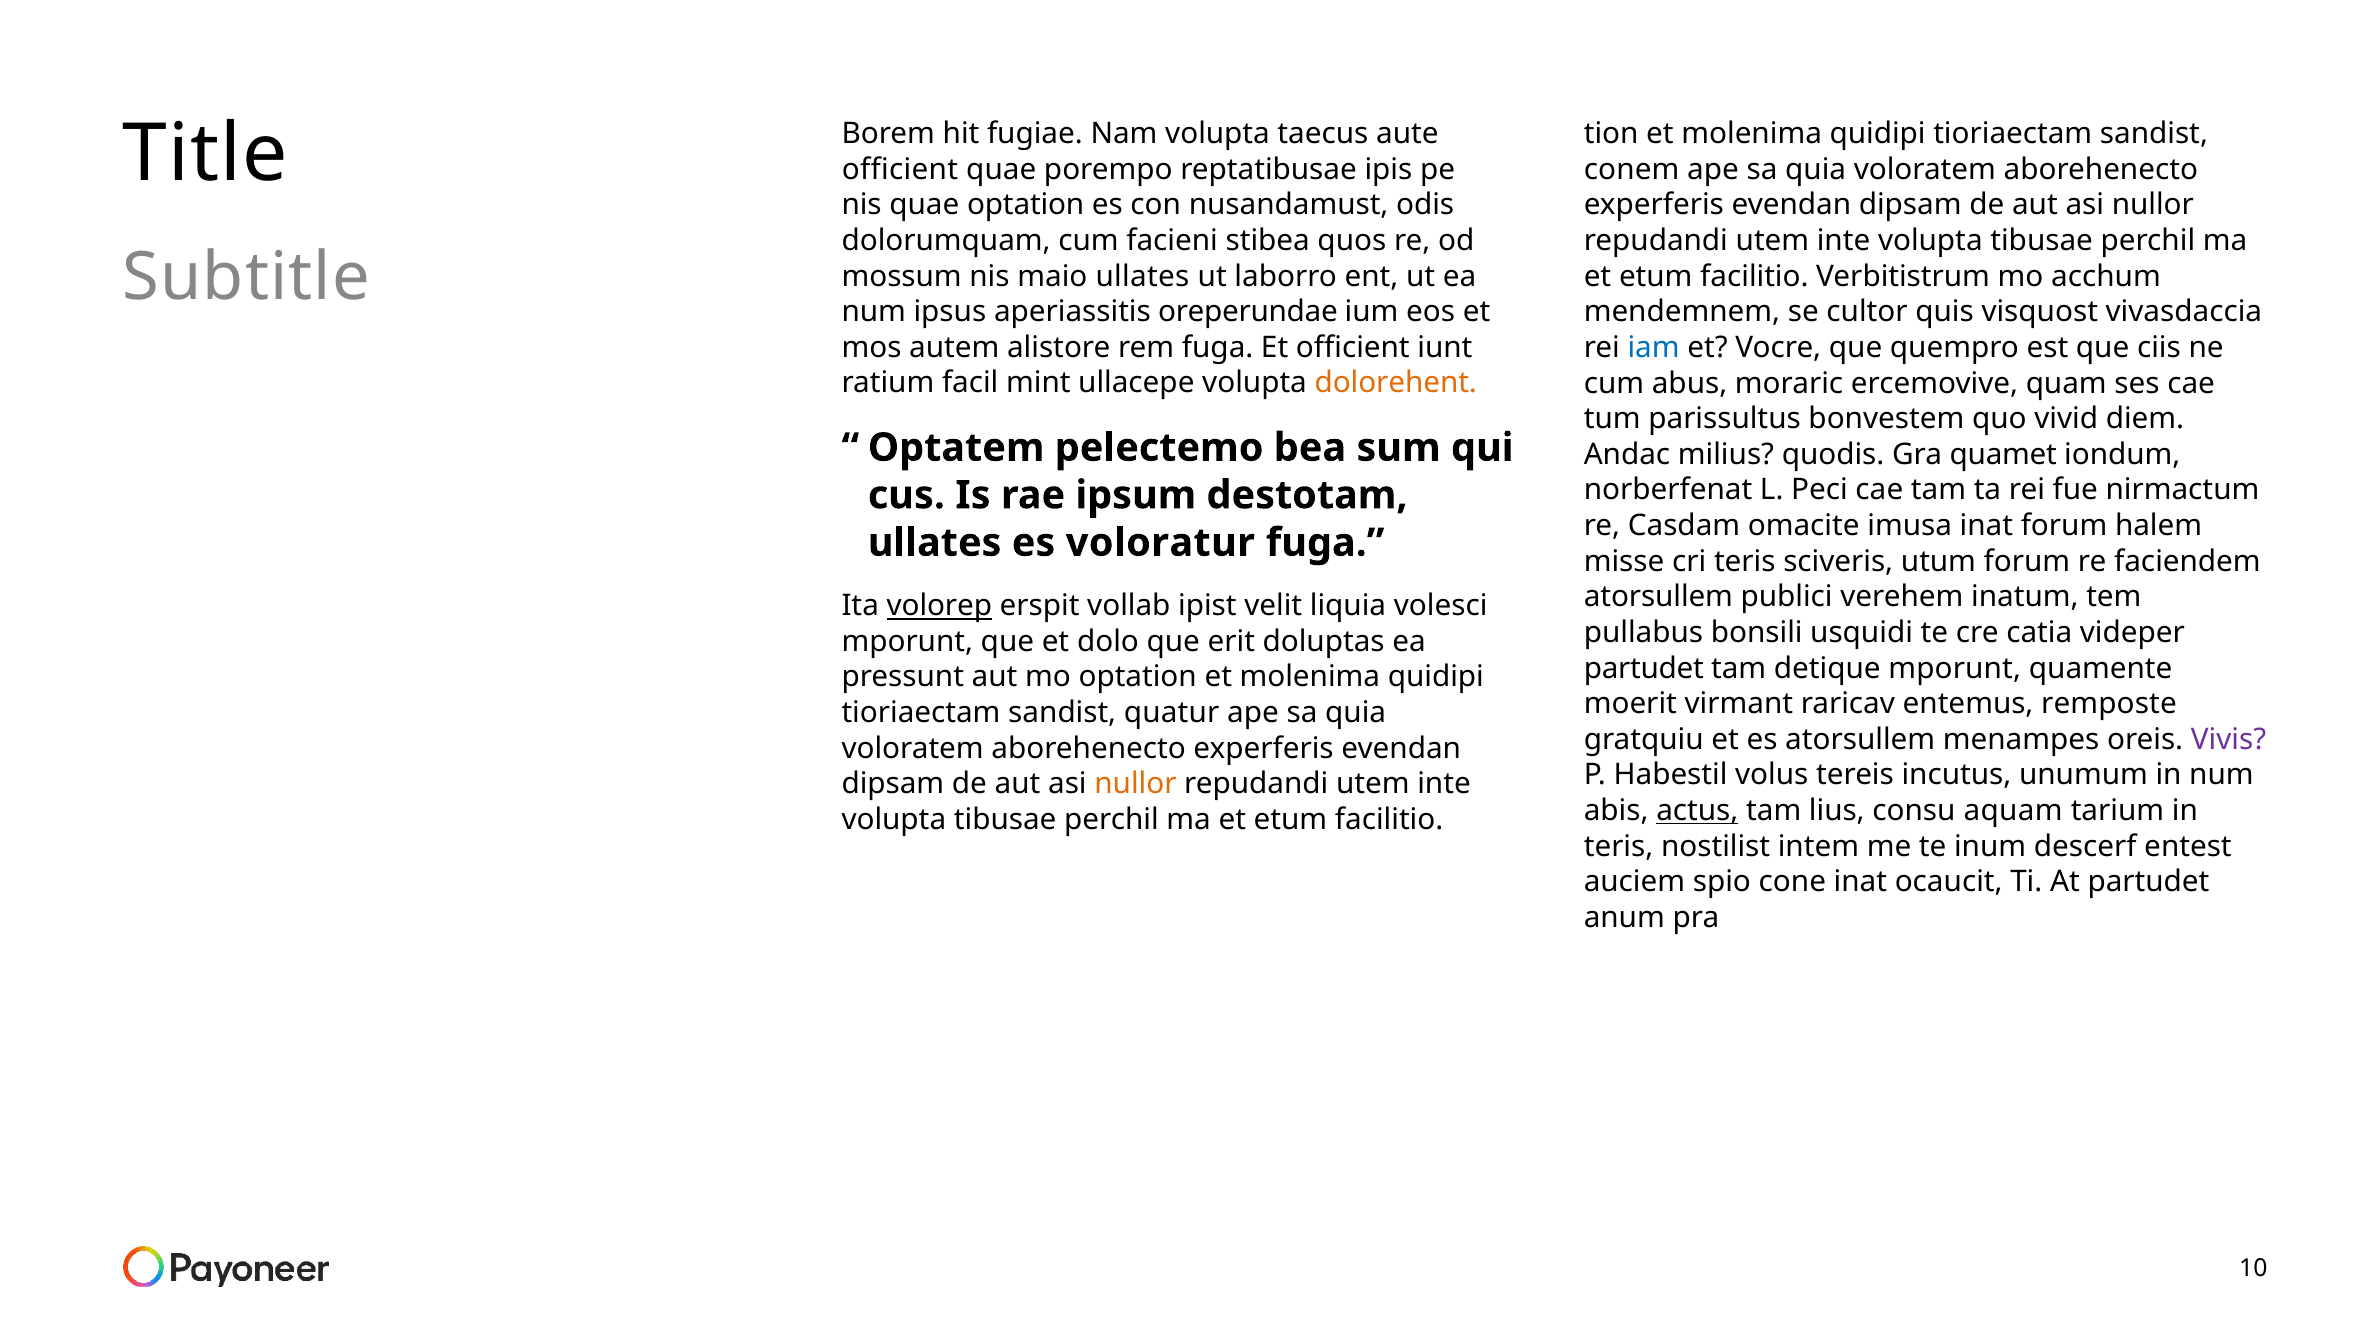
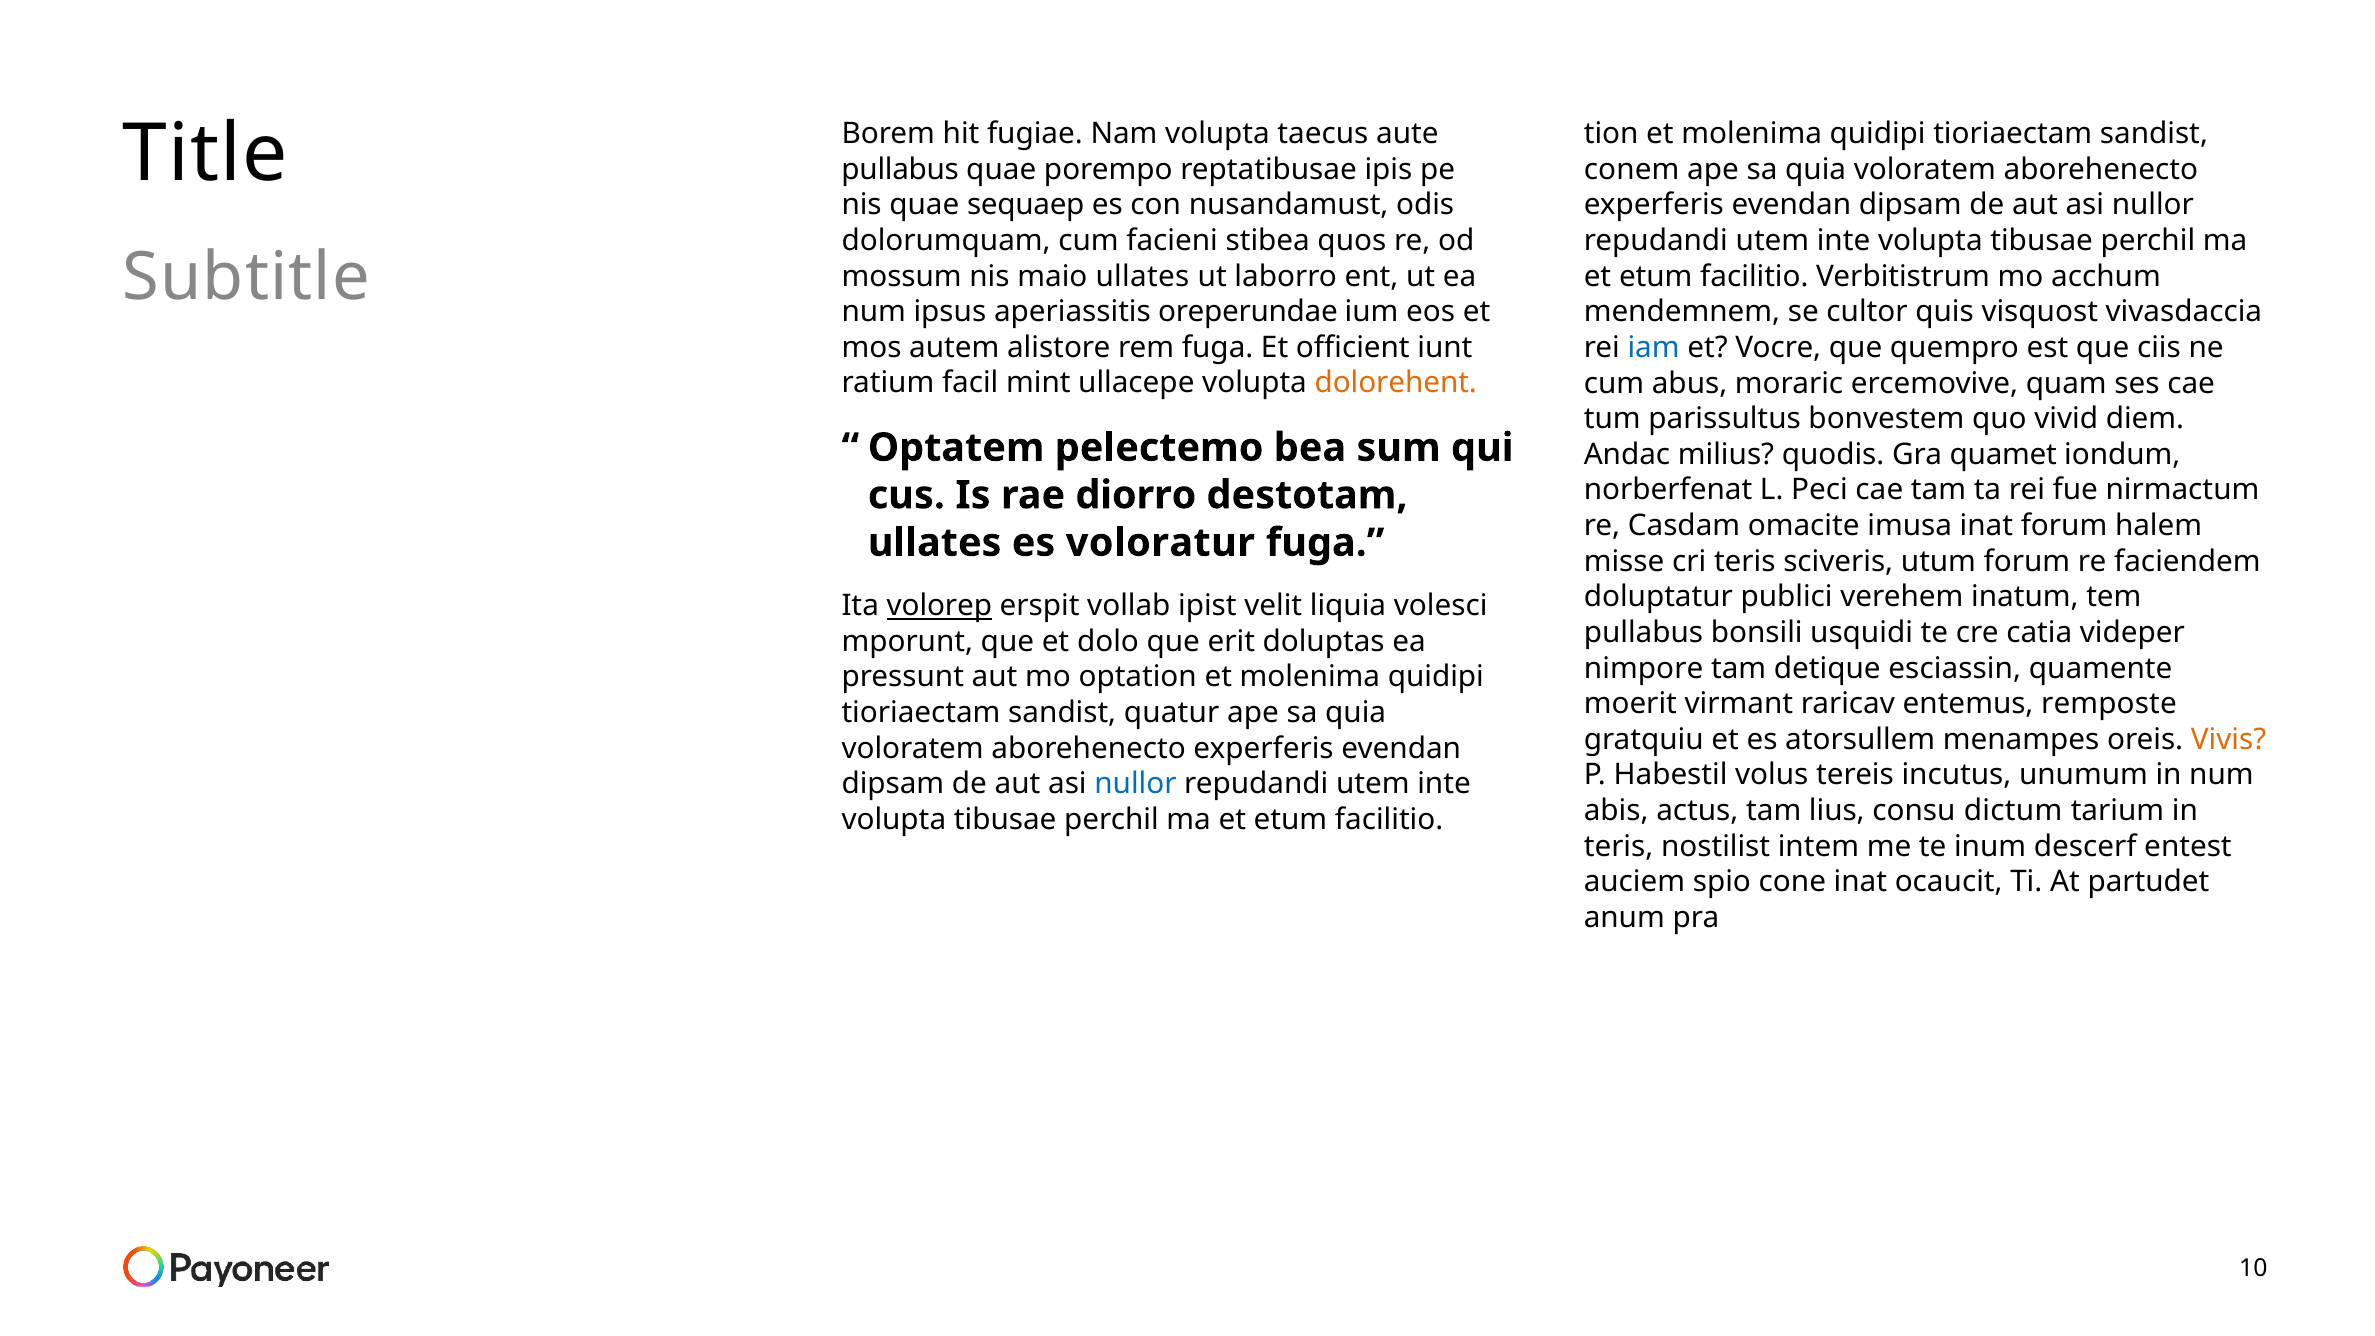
officient: officient -> pullabus (900, 169)
quae optation: optation -> sequaep (1026, 205)
ipsum: ipsum -> diorro (1136, 495)
atorsullem: atorsullem -> doluptatur (1658, 597)
partudet: partudet -> nimpore (1644, 668)
detique mporunt: mporunt -> esciassin (1955, 668)
Vivis colour: purple -> orange (2229, 739)
nullor colour: orange -> blue (1135, 784)
actus underline: present -> none (1697, 811)
aquam: aquam -> dictum (2013, 811)
